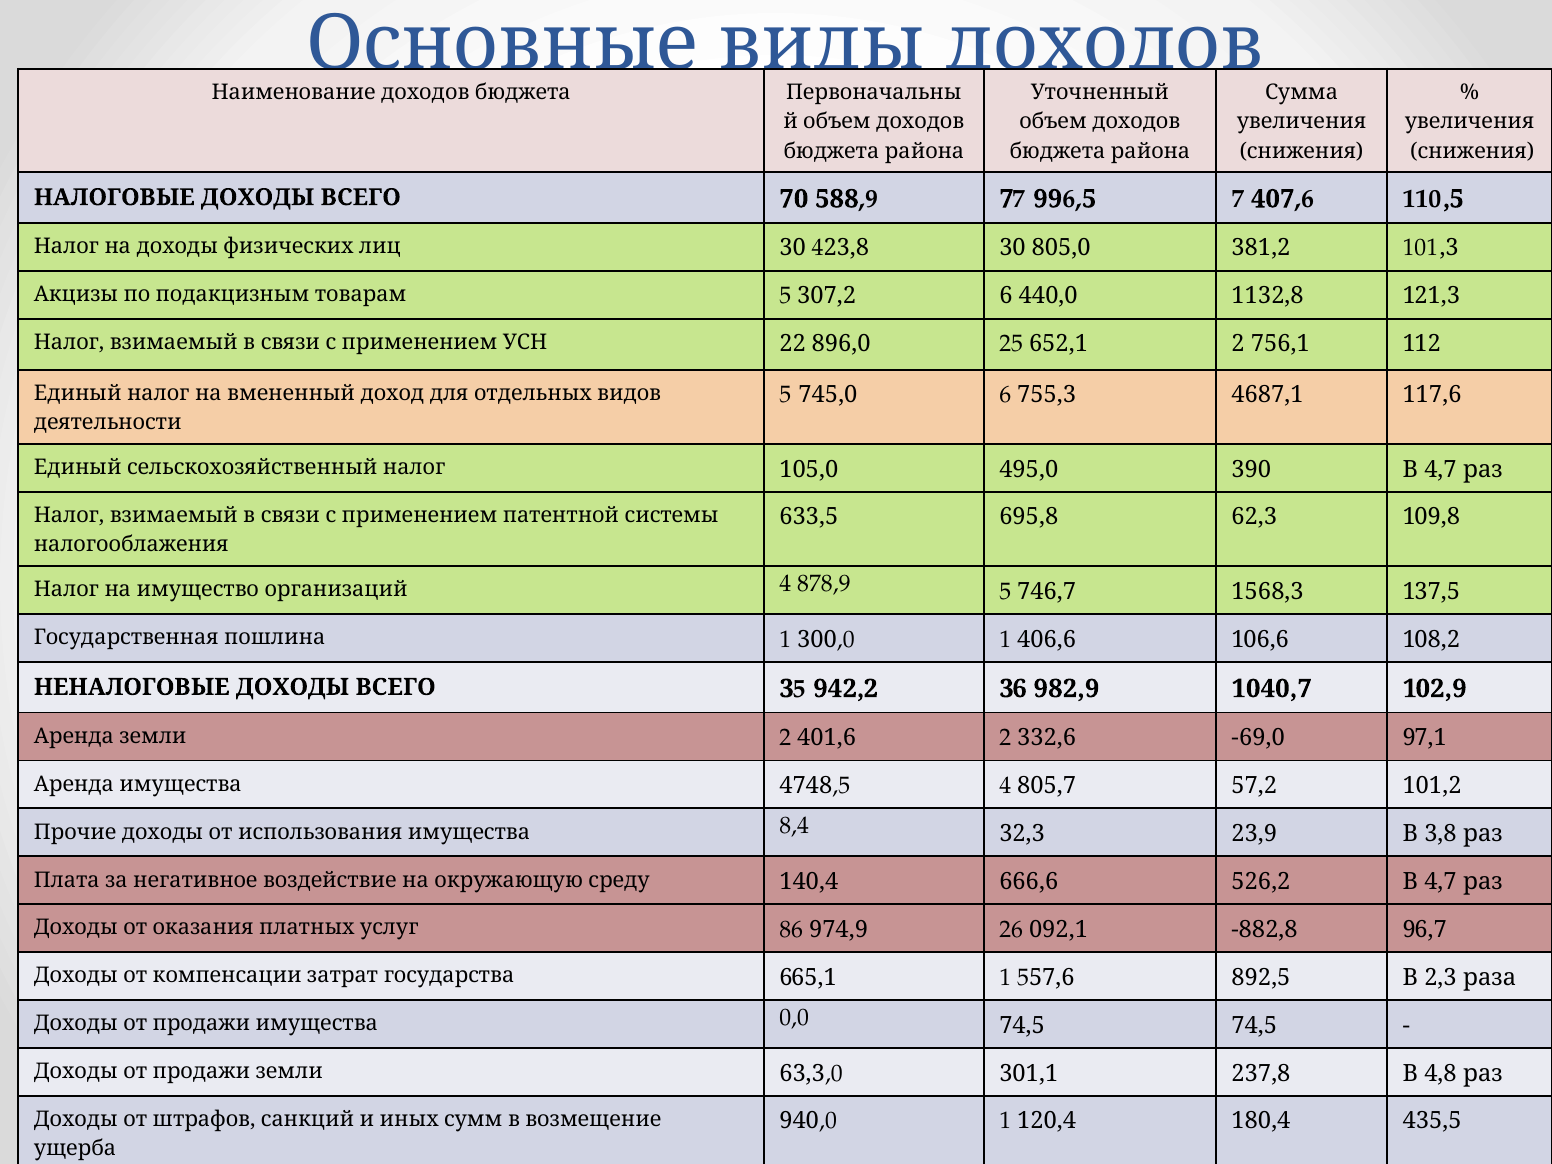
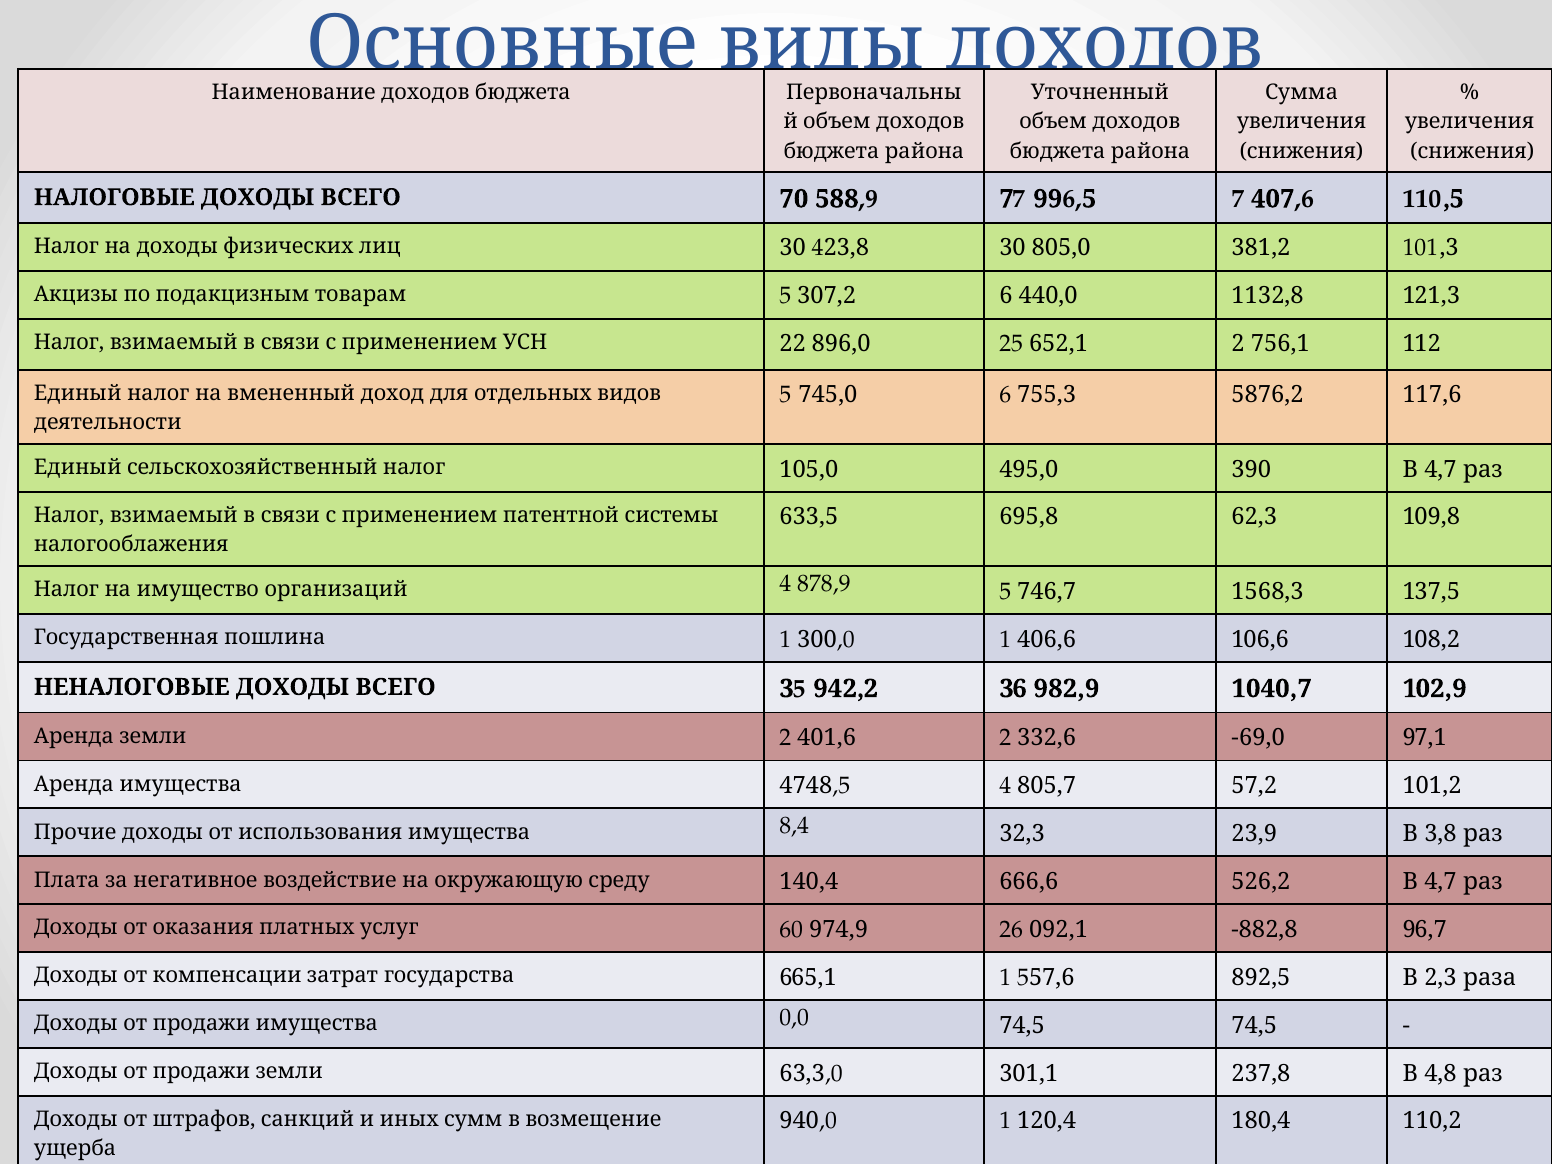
4687,1: 4687,1 -> 5876,2 (1268, 395)
86: 86 -> 60 (791, 929)
435,5: 435,5 -> 110,2 (1432, 1121)
